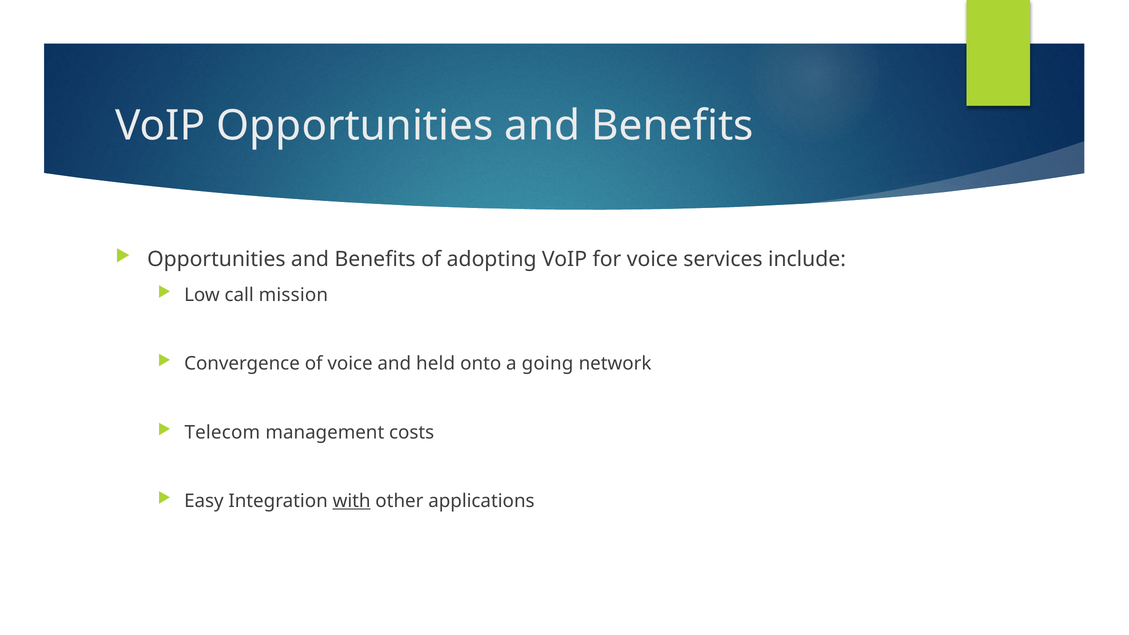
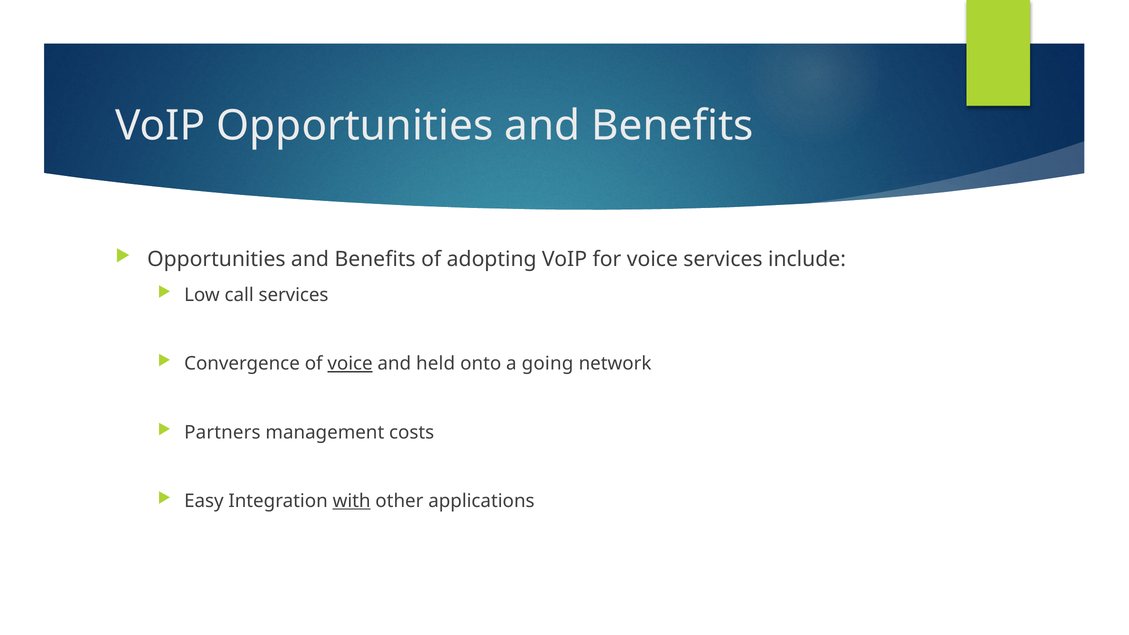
call mission: mission -> services (294, 295)
voice underline: none -> present (350, 364)
Telecom: Telecom -> Partners (222, 432)
